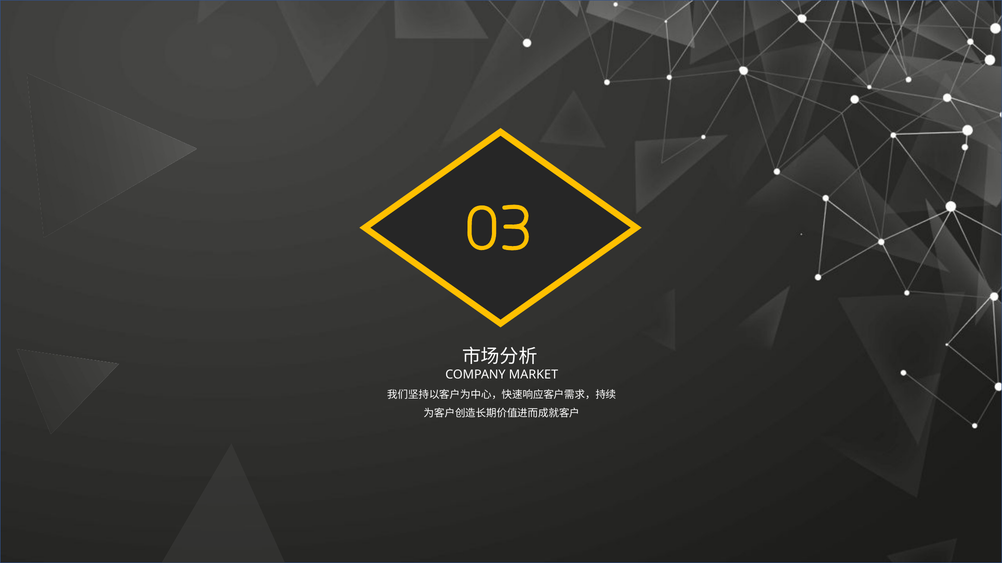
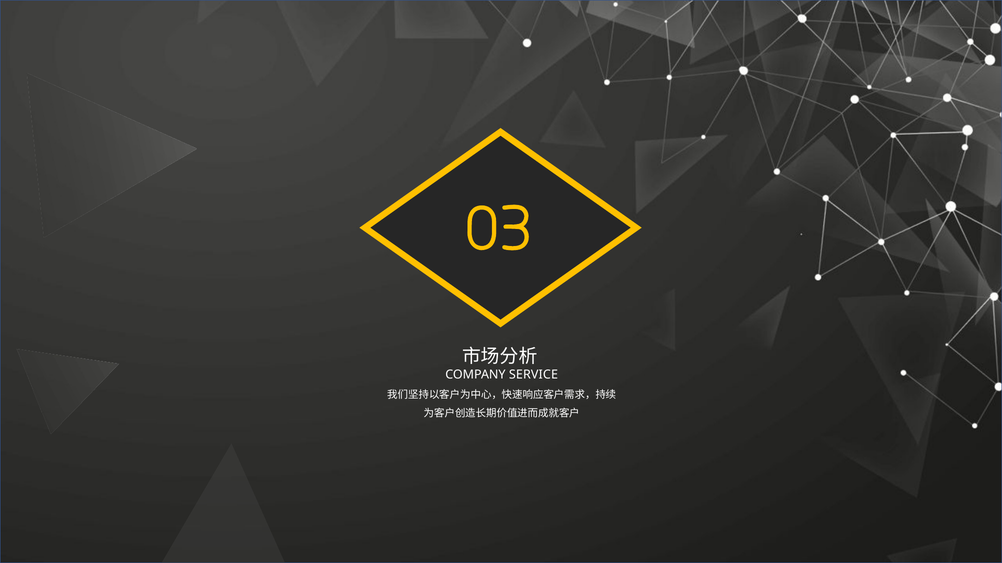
MARKET: MARKET -> SERVICE (533, 375)
